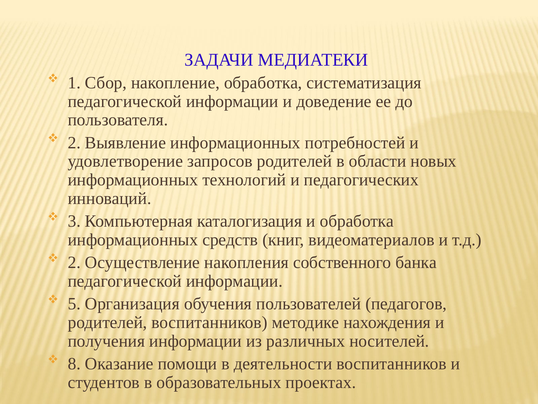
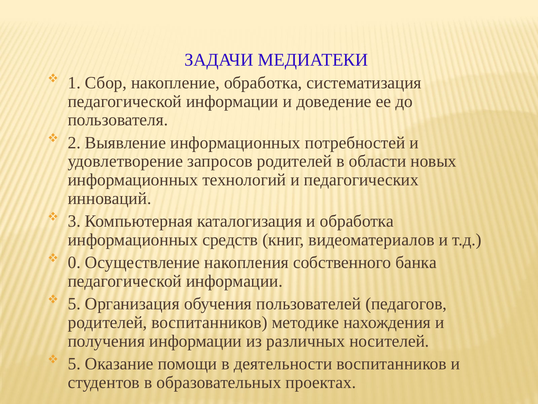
2: 2 -> 0 (74, 262)
8: 8 -> 5 (74, 363)
